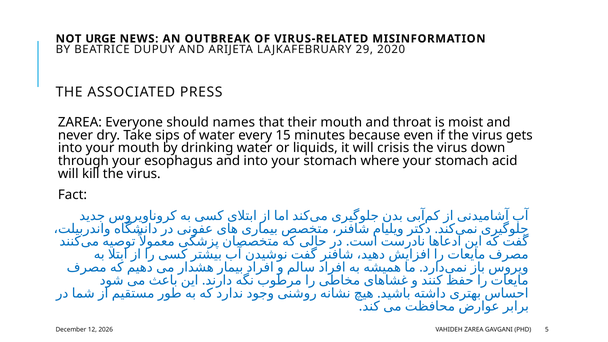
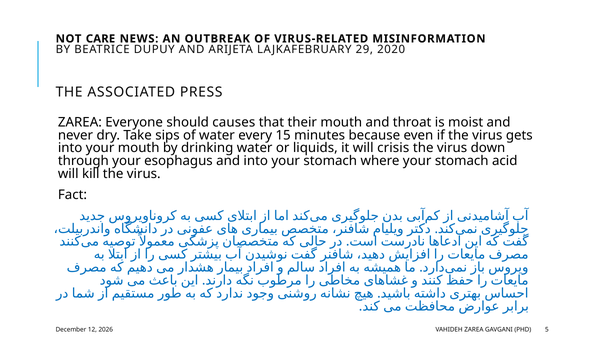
URGE: URGE -> CARE (100, 39)
names: names -> causes (234, 122)
